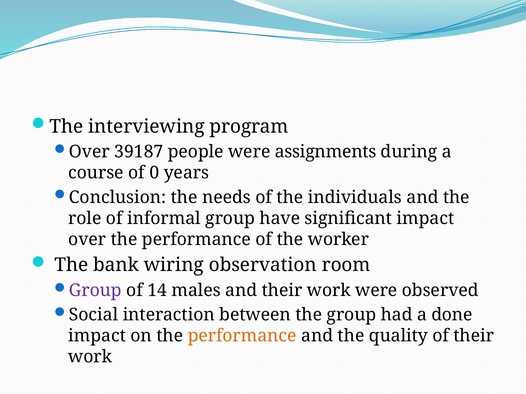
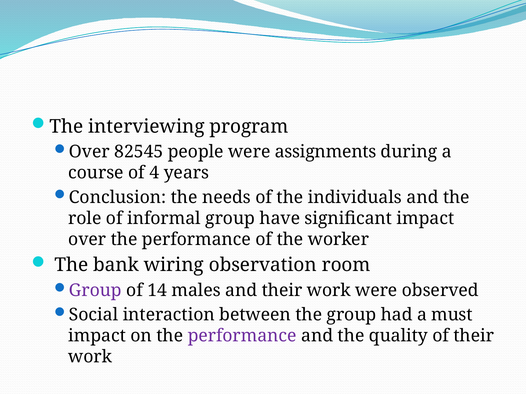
39187: 39187 -> 82545 (139, 152)
0: 0 -> 4 (154, 173)
done: done -> must (452, 315)
performance colour: orange -> purple (242, 336)
